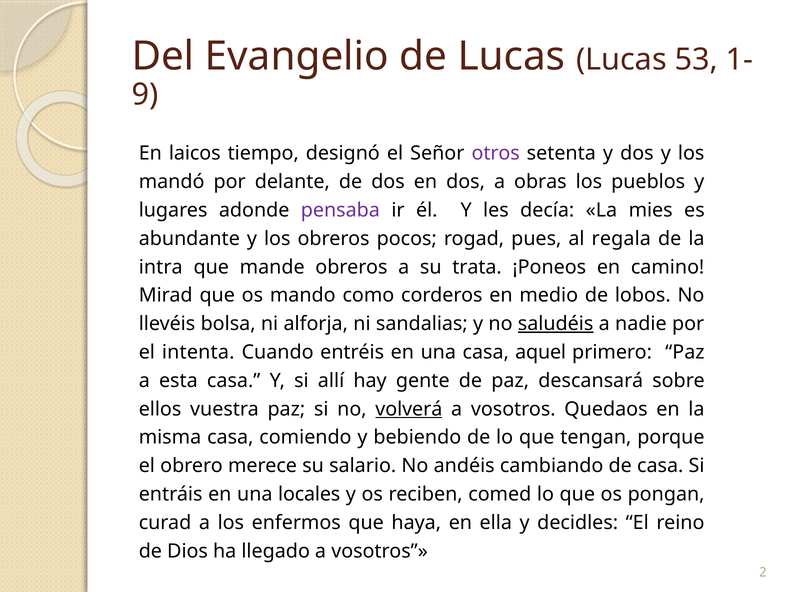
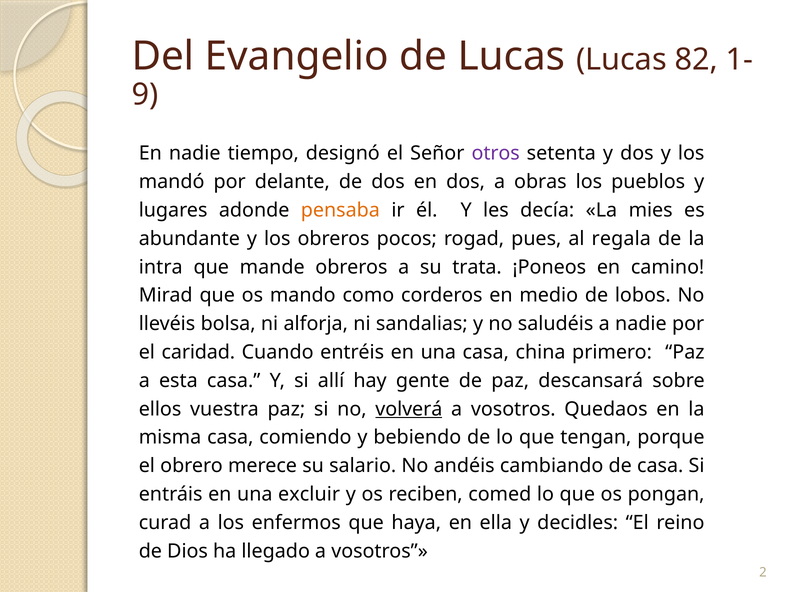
53: 53 -> 82 (696, 59)
En laicos: laicos -> nadie (195, 153)
pensaba colour: purple -> orange (340, 210)
saludéis underline: present -> none (556, 324)
intenta: intenta -> caridad (198, 352)
aquel: aquel -> china (541, 352)
locales: locales -> excluir (309, 494)
